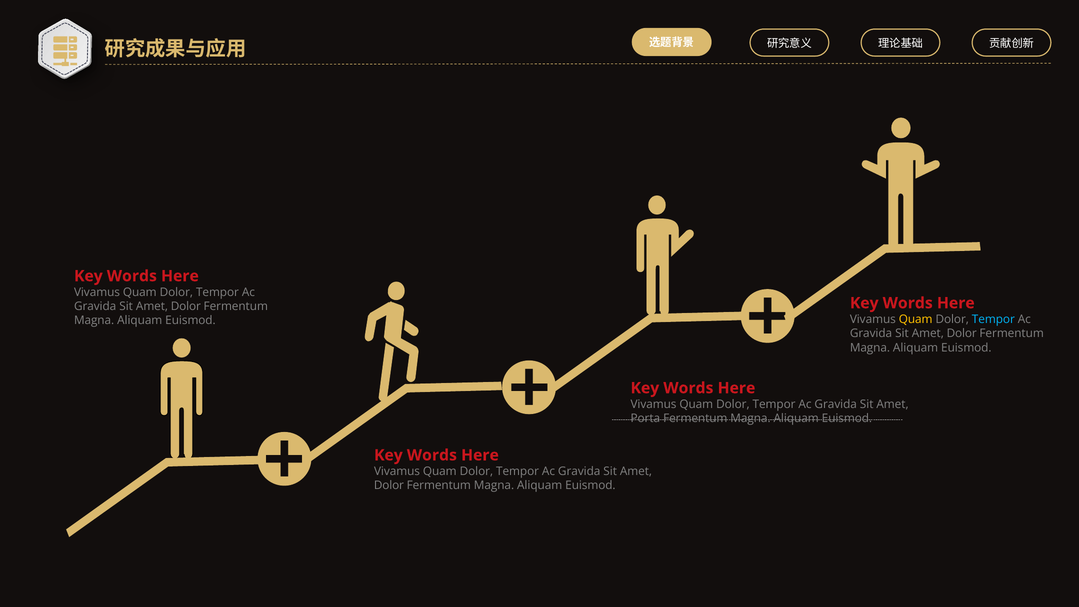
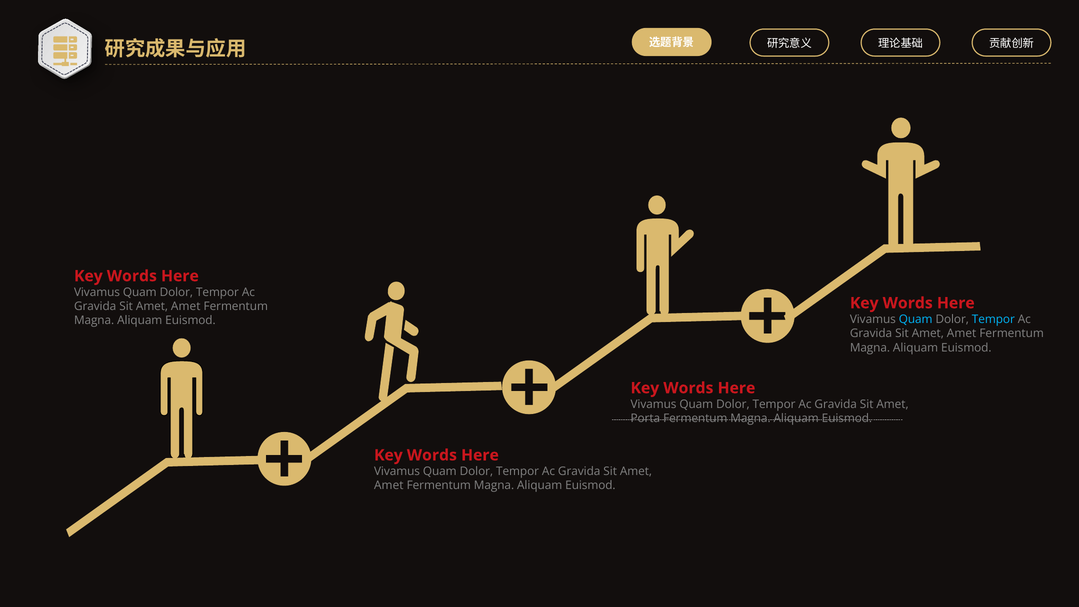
Dolor: Dolor -> Amet (186, 306)
Quam colour: yellow -> light blue (916, 319)
Dolor: Dolor -> Amet (962, 333)
Dolor: Dolor -> Amet (389, 486)
